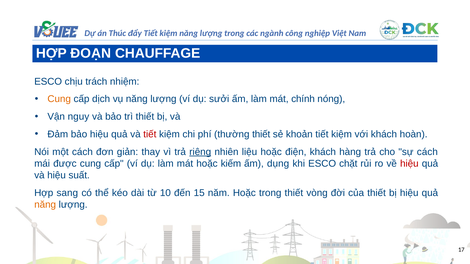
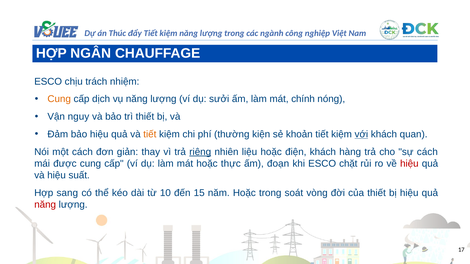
ĐOẠN: ĐOẠN -> NGÂN (91, 54)
tiết colour: red -> orange (150, 134)
thường thiết: thiết -> kiện (261, 134)
với underline: none -> present (361, 134)
hoàn: hoàn -> quan (414, 134)
kiếm: kiếm -> thực (231, 164)
dụng: dụng -> đoạn (278, 164)
trong thiết: thiết -> soát (294, 193)
năng colour: orange -> red (45, 205)
